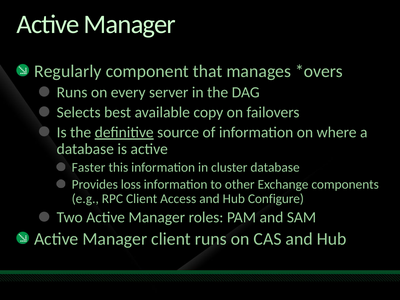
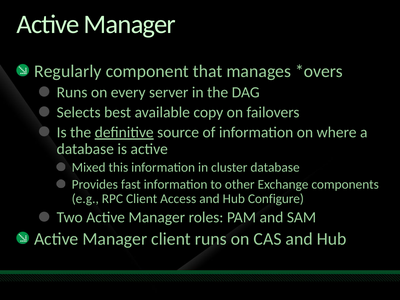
Faster: Faster -> Mixed (89, 167)
loss: loss -> fast (131, 184)
